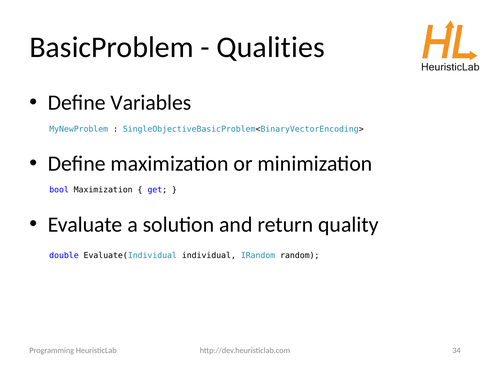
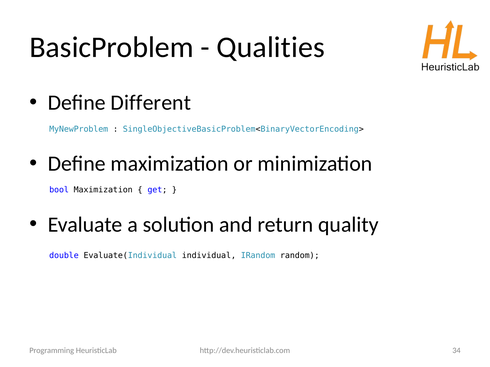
Variables: Variables -> Different (151, 103)
